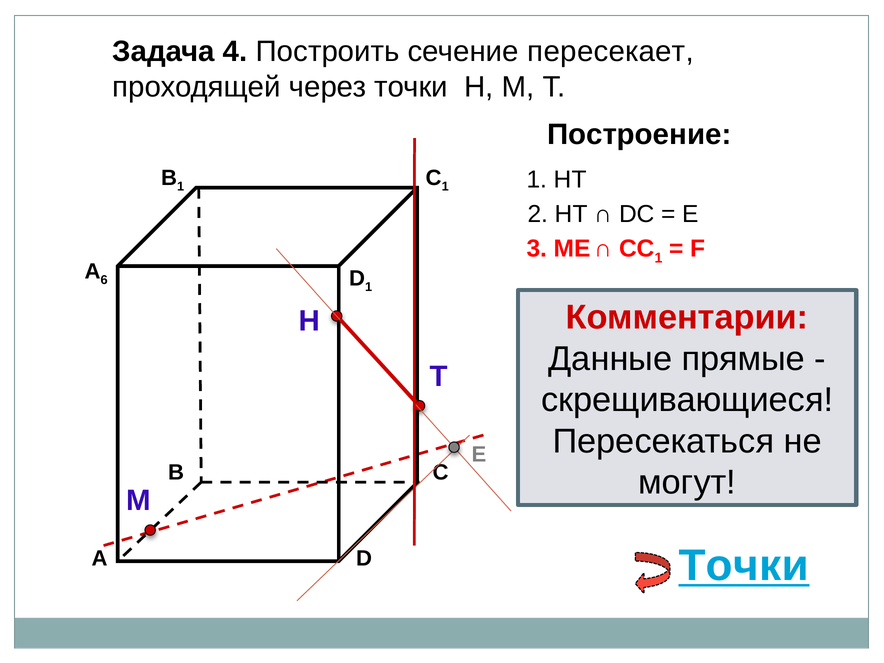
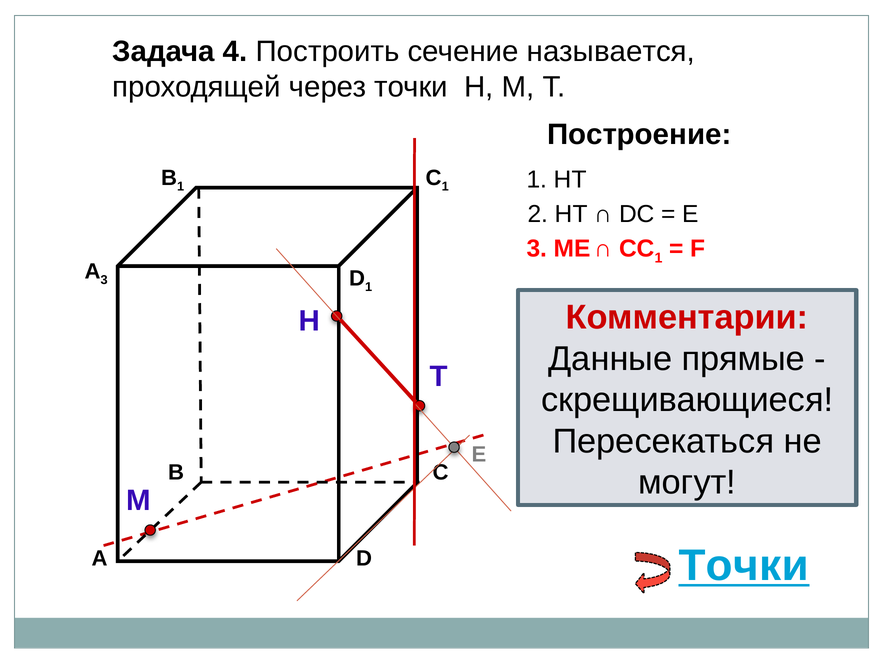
пересекает: пересекает -> называется (611, 52)
А 6: 6 -> 3 (104, 280)
